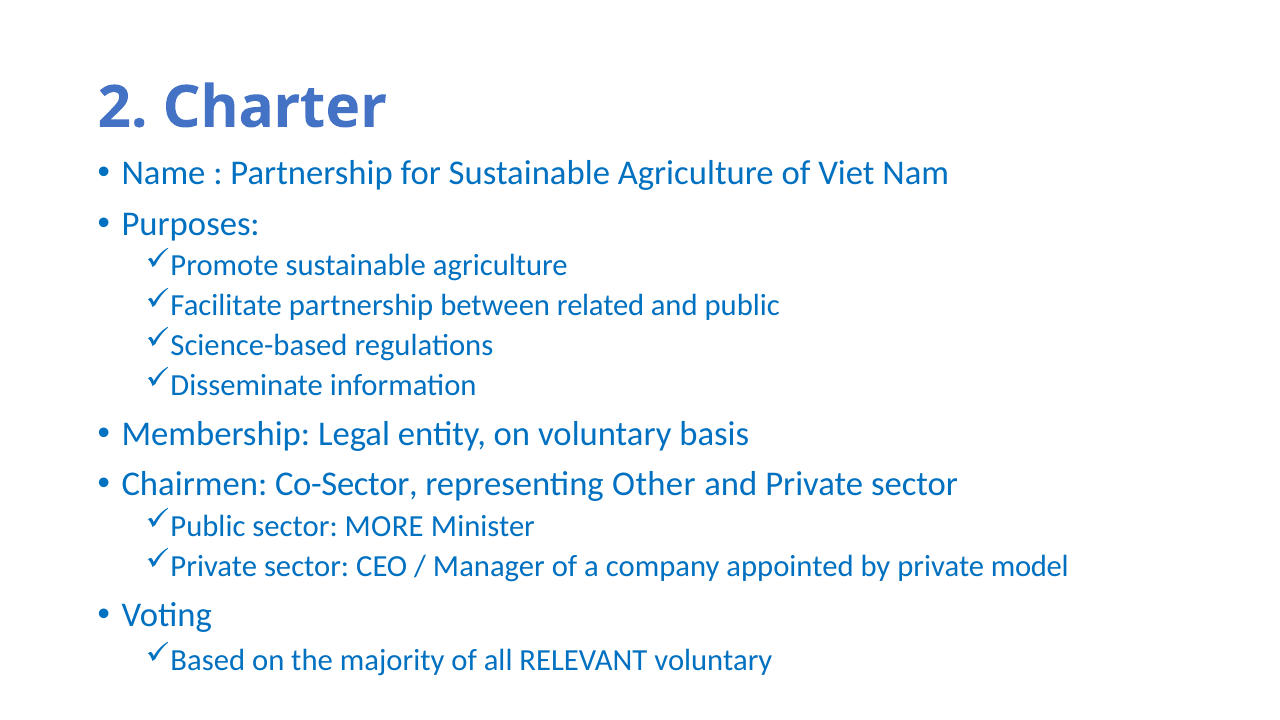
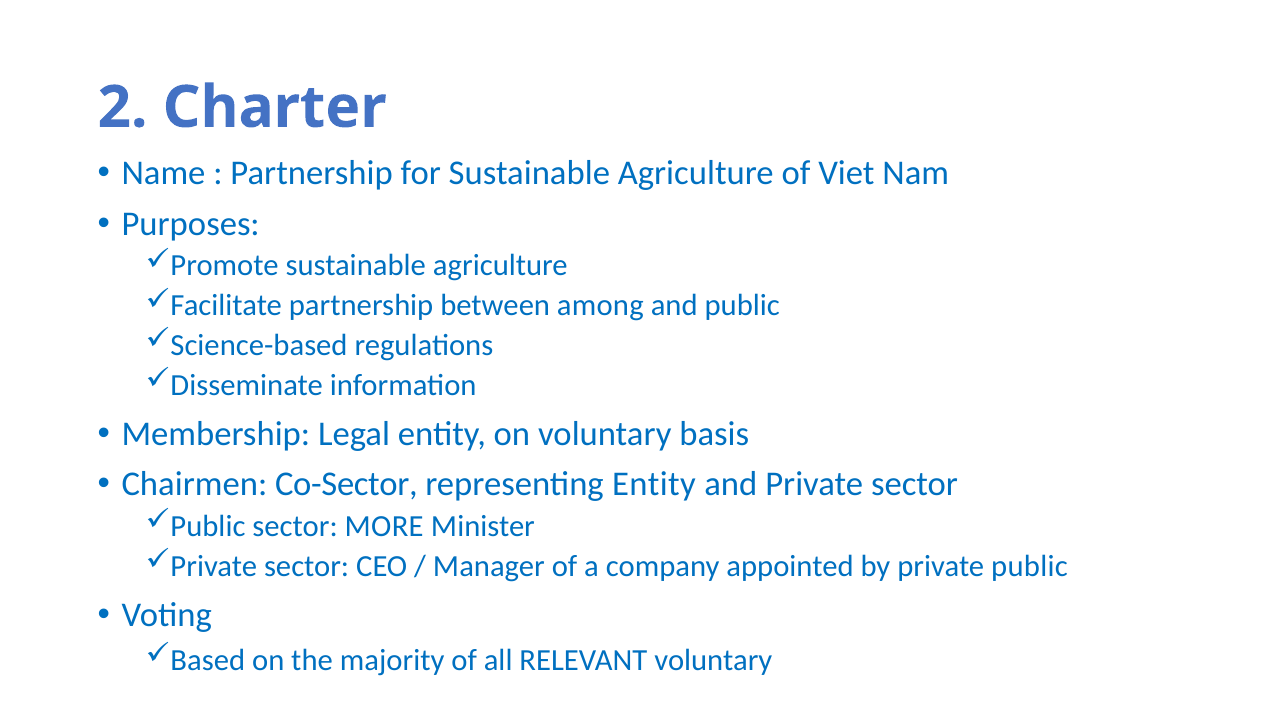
related: related -> among (600, 306)
representing Other: Other -> Entity (654, 484)
private model: model -> public (1030, 566)
